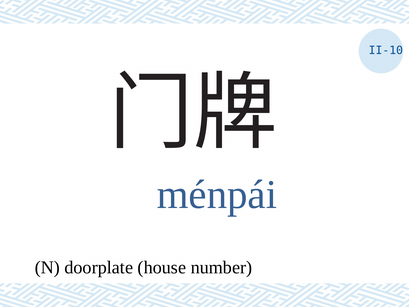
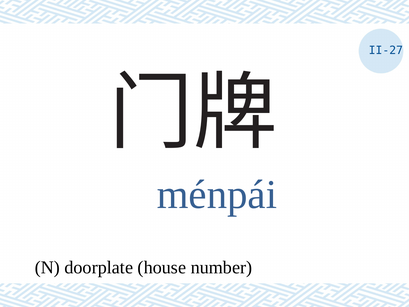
II-10: II-10 -> II-27 (386, 51)
